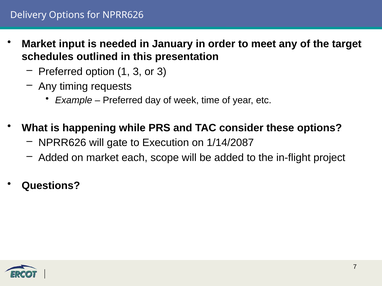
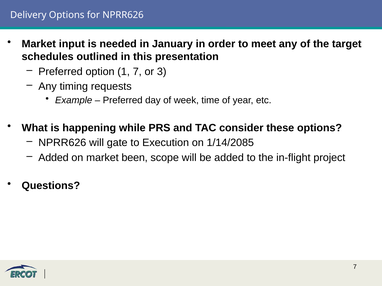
1 3: 3 -> 7 (137, 72)
1/14/2087: 1/14/2087 -> 1/14/2085 (230, 143)
each: each -> been (135, 158)
